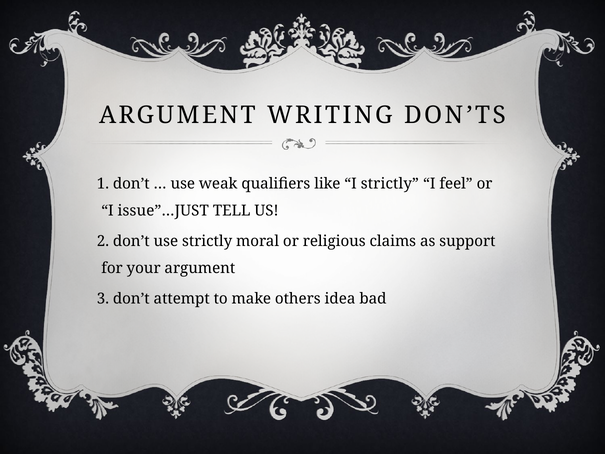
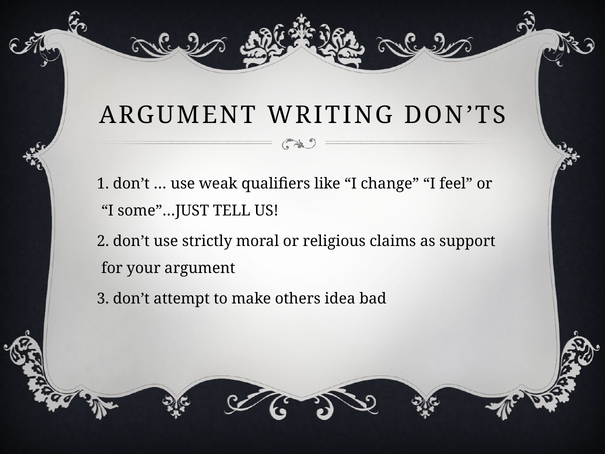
I strictly: strictly -> change (390, 184)
issue”…JUST: issue”…JUST -> some”…JUST (163, 211)
